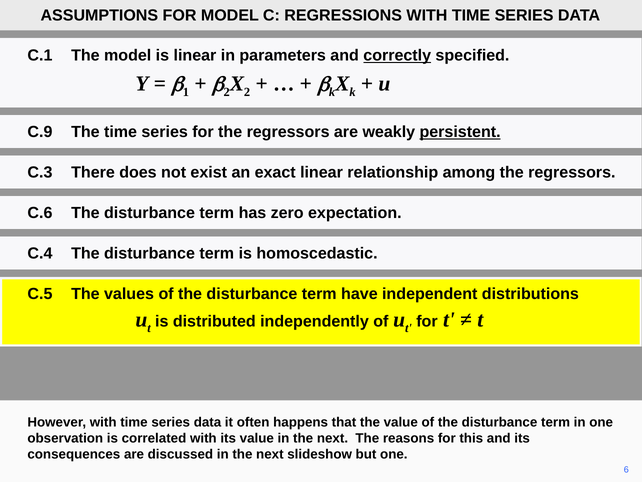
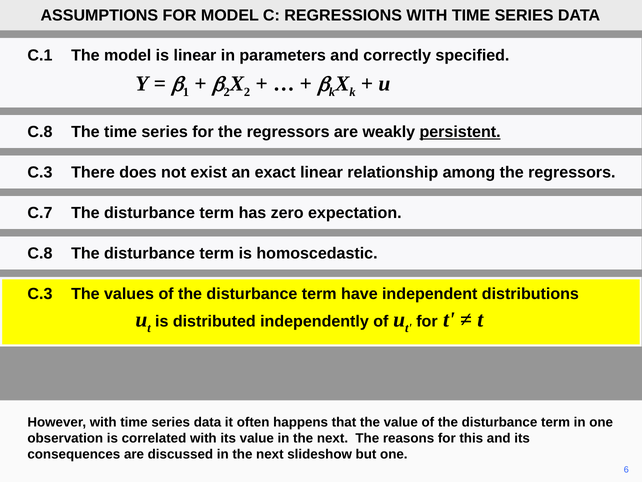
correctly underline: present -> none (397, 56)
C.9: C.9 -> C.8 (40, 132)
C.6: C.6 -> C.7 (40, 213)
C.4: C.4 -> C.8 (40, 253)
C.5: C.5 -> C.3 (40, 294)
